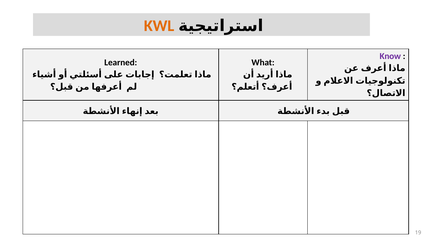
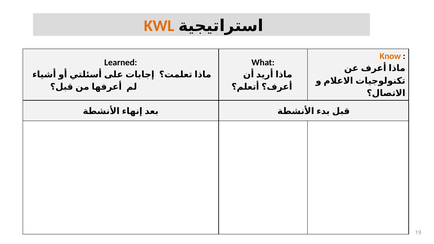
Know colour: purple -> orange (390, 56)
